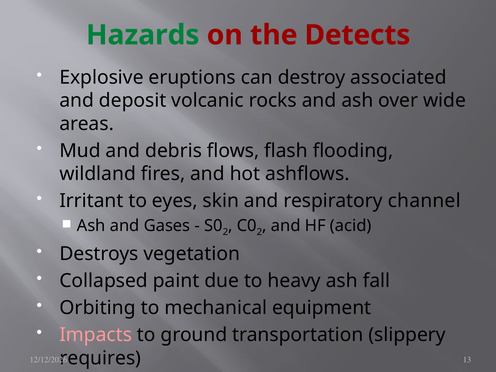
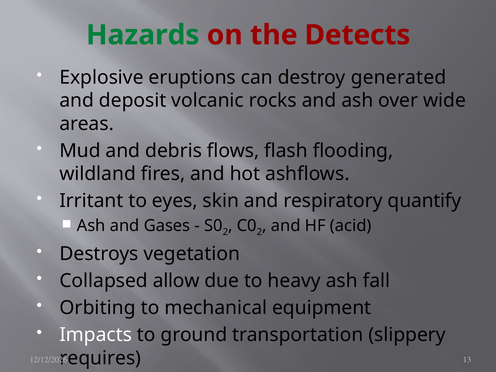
associated: associated -> generated (398, 77)
channel: channel -> quantify (424, 201)
paint: paint -> allow (176, 281)
Impacts colour: pink -> white (96, 335)
